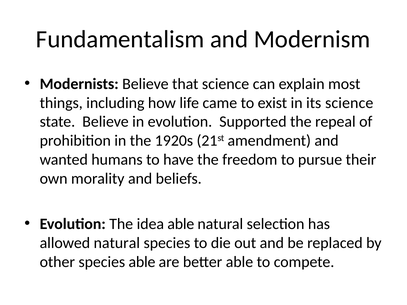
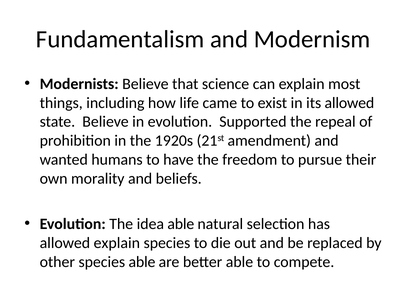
its science: science -> allowed (349, 103)
allowed natural: natural -> explain (117, 243)
